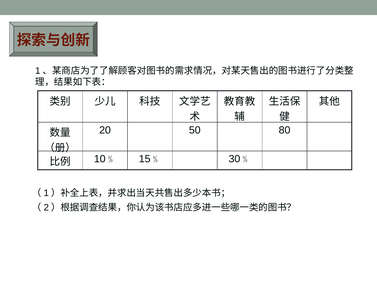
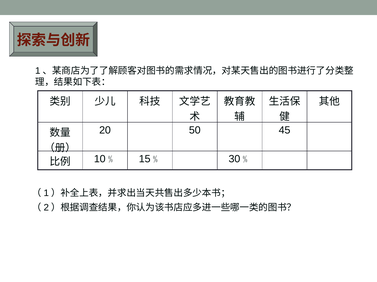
80: 80 -> 45 (285, 130)
